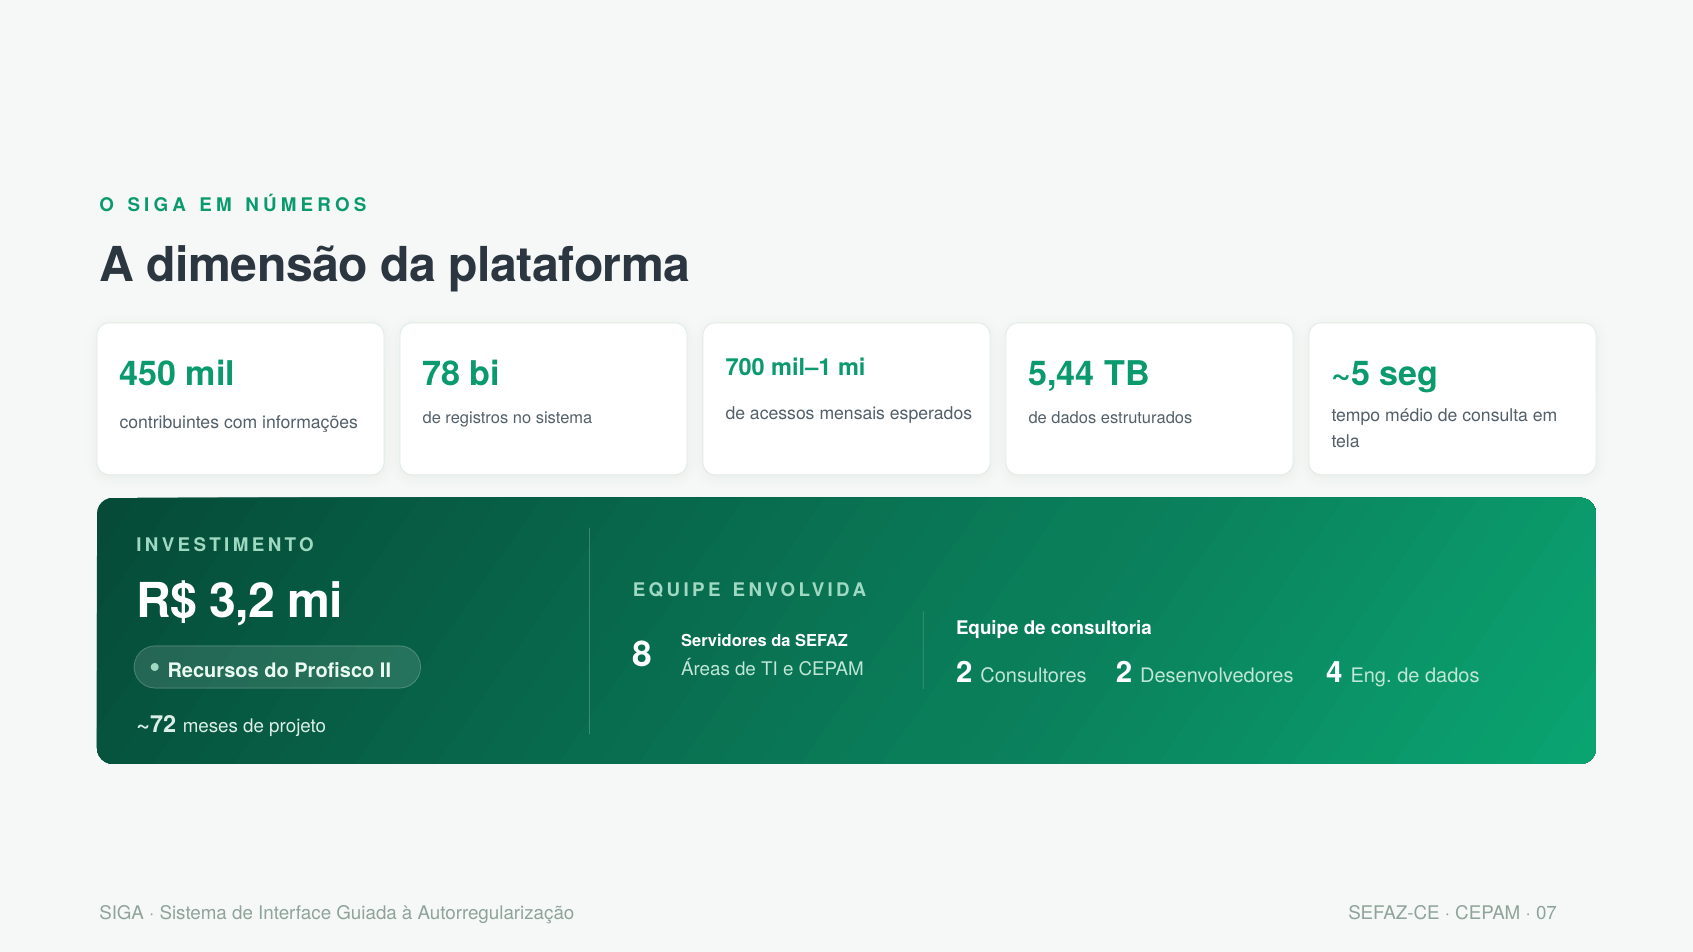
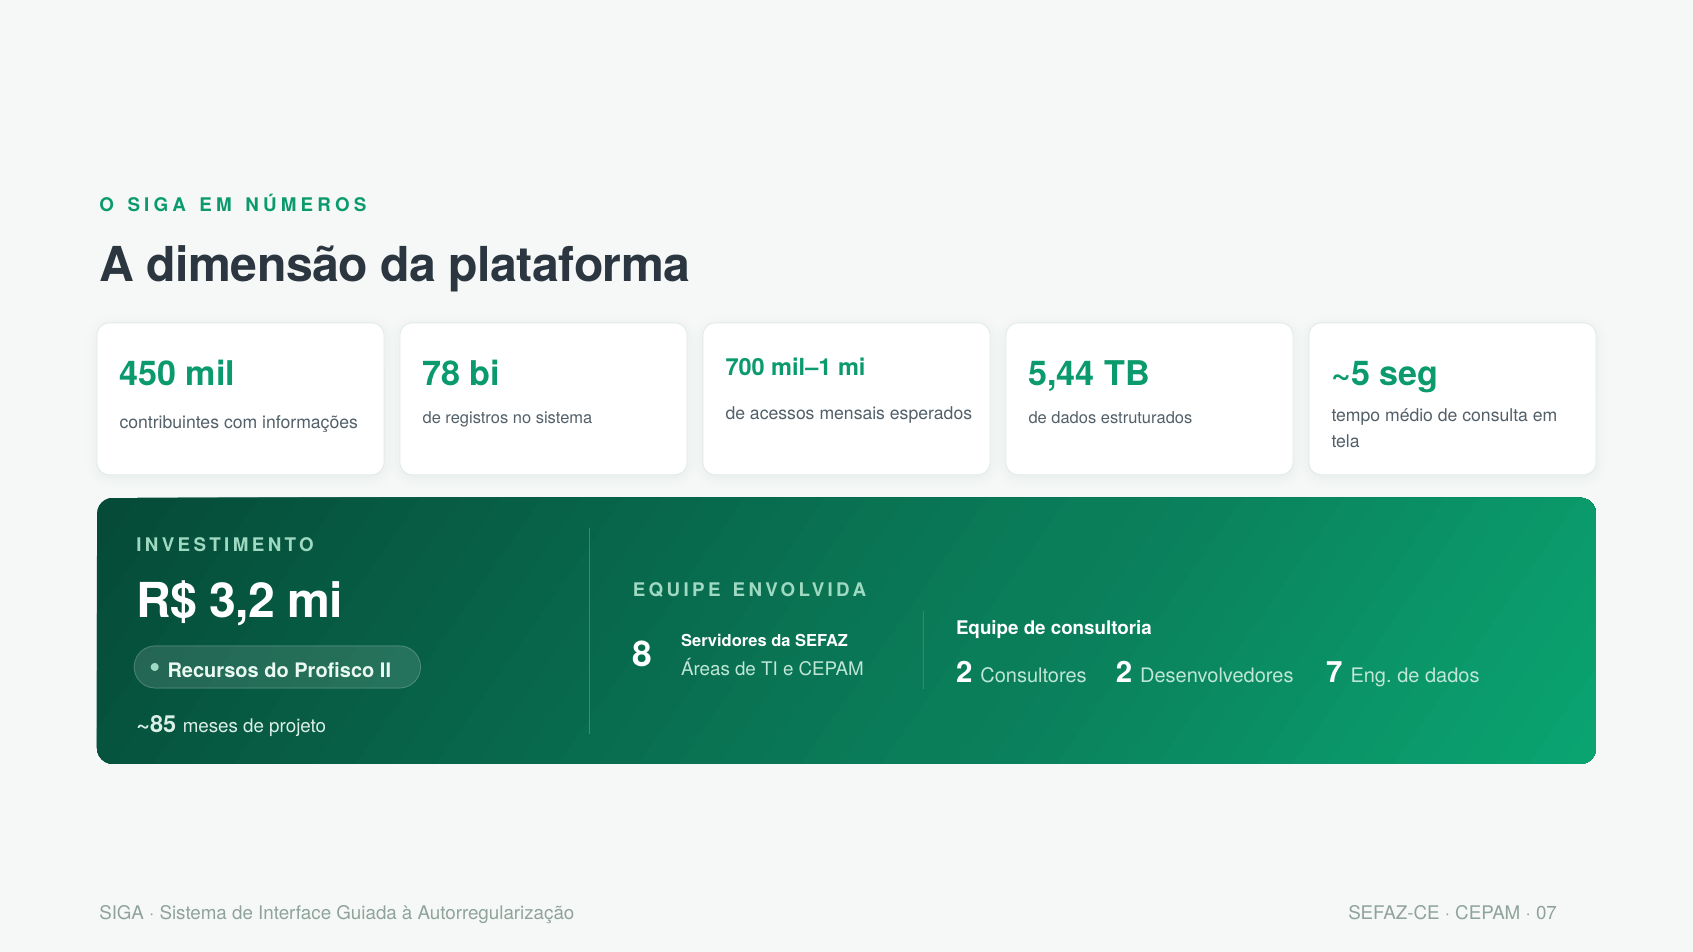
4: 4 -> 7 (1334, 673)
~72: ~72 -> ~85 (156, 725)
